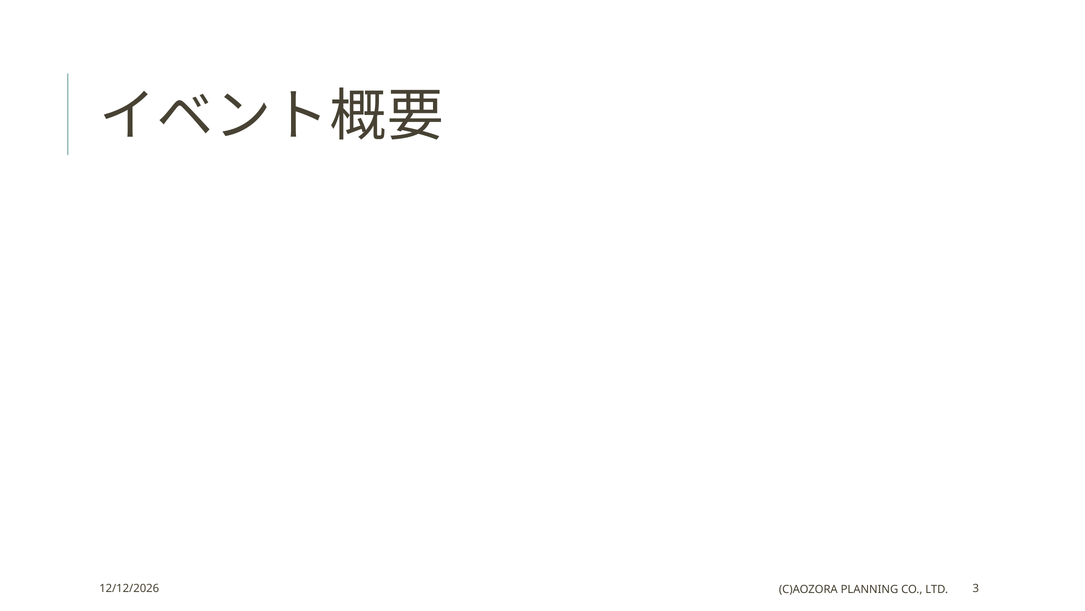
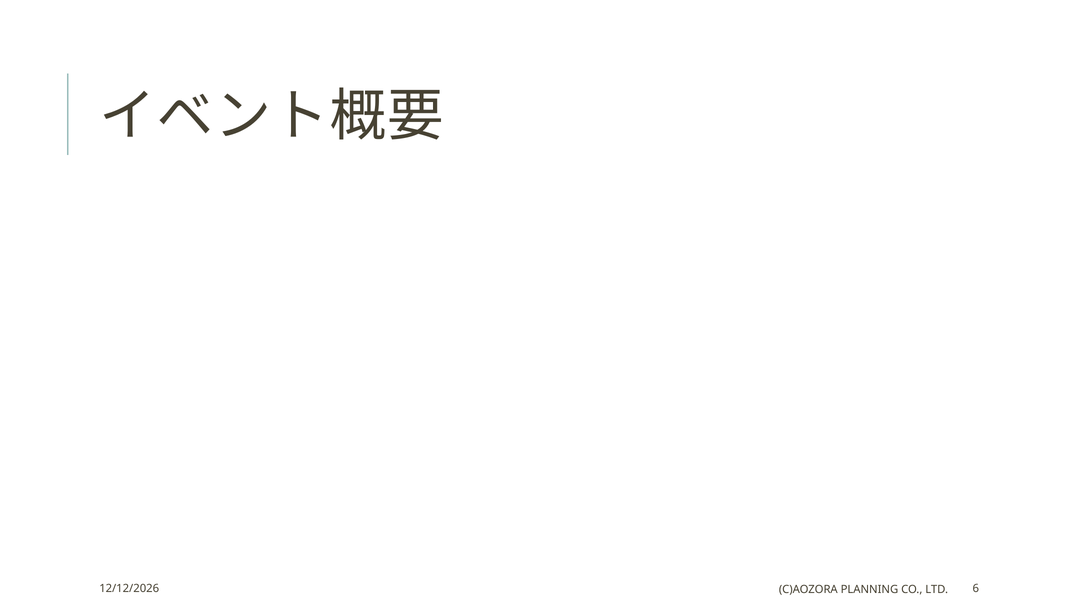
3: 3 -> 6 (976, 588)
